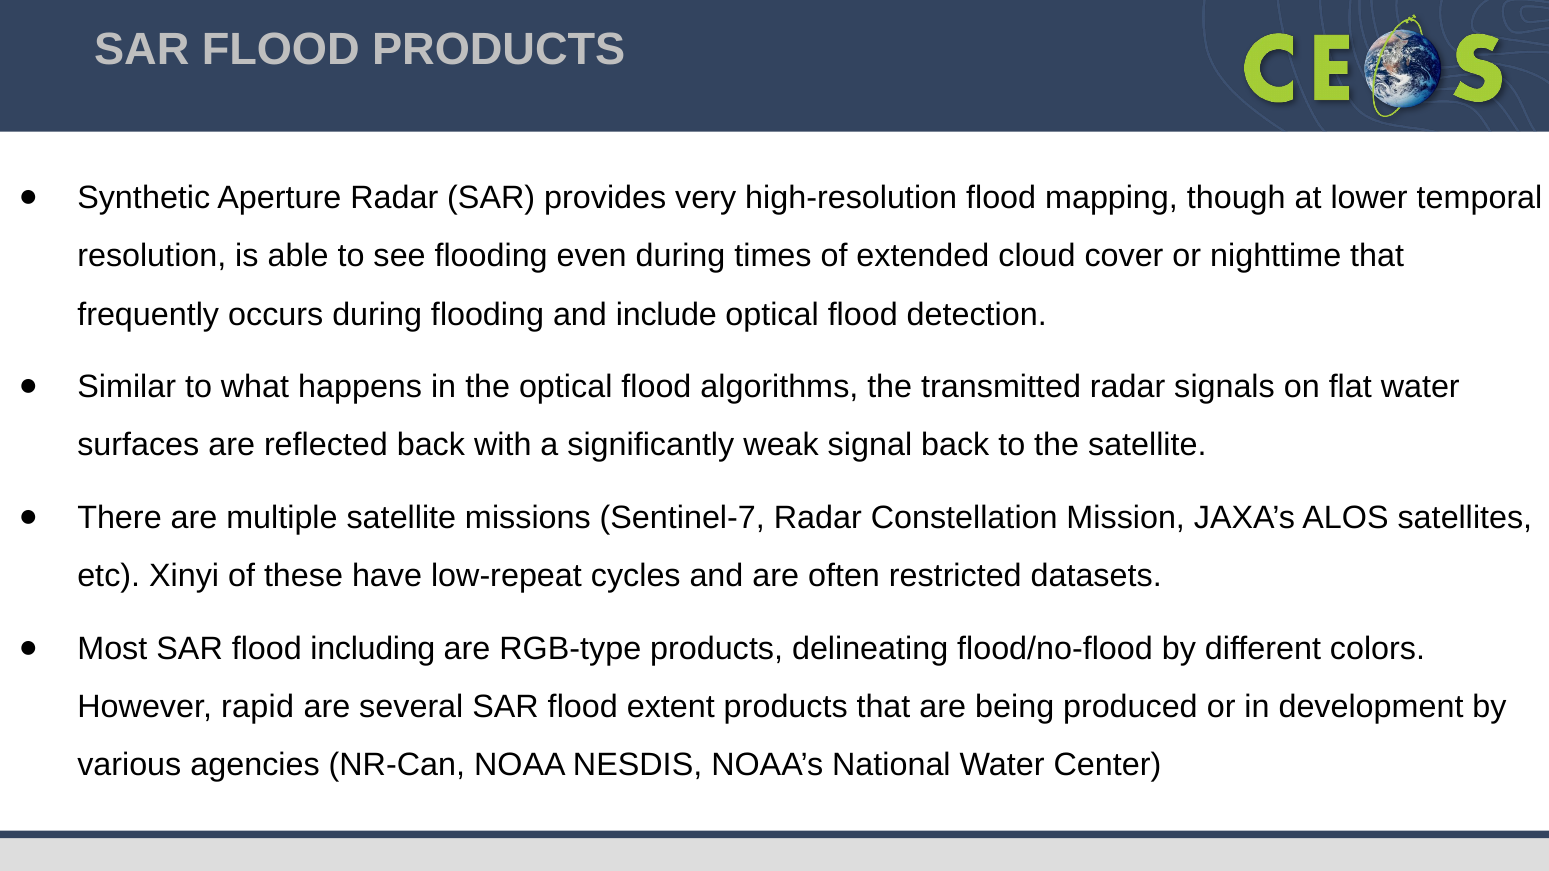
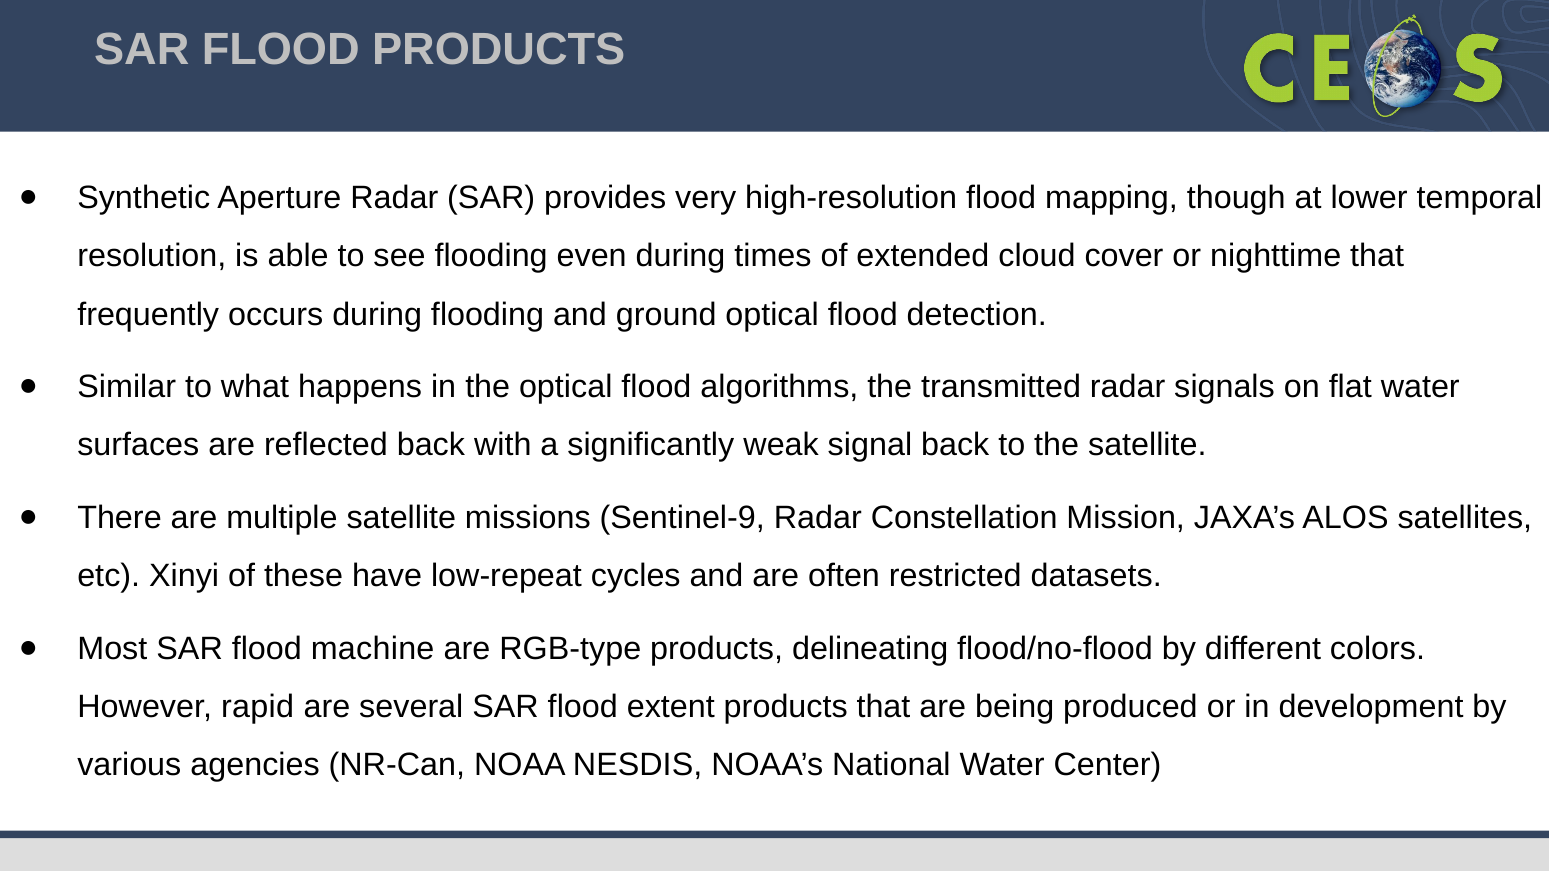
include: include -> ground (666, 315)
Sentinel-7: Sentinel-7 -> Sentinel-9 (682, 518)
including: including -> machine (373, 649)
